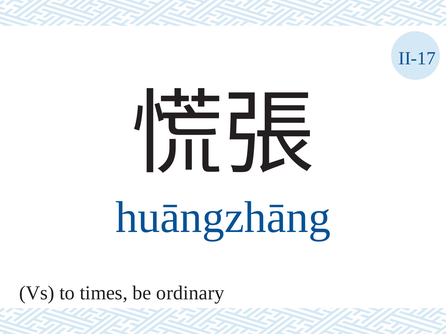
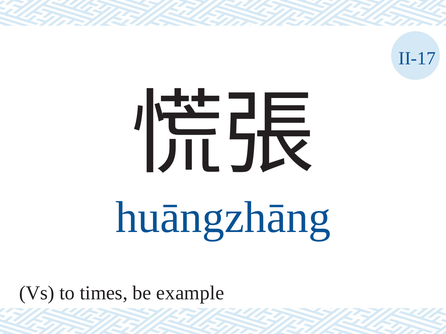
ordinary: ordinary -> example (190, 293)
